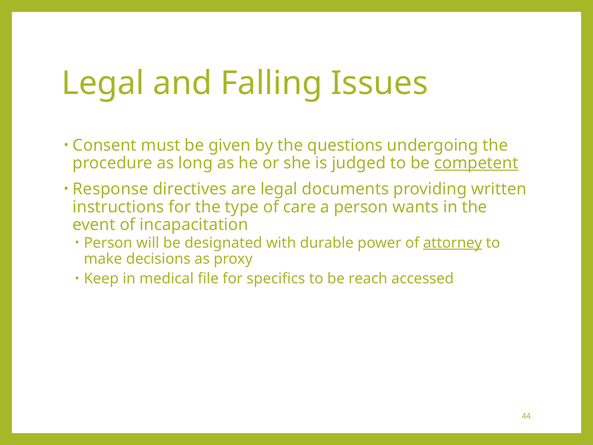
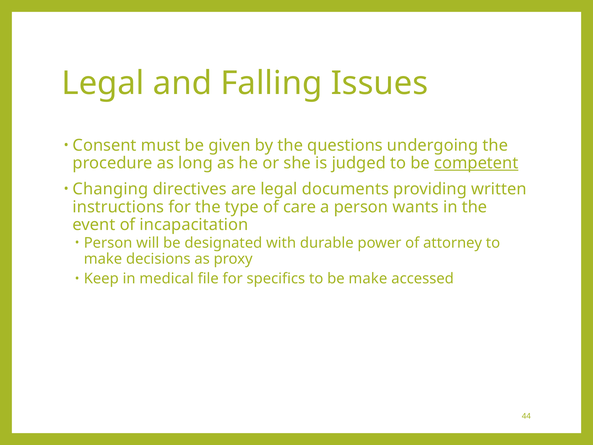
Response: Response -> Changing (110, 189)
attorney underline: present -> none (453, 243)
be reach: reach -> make (368, 278)
